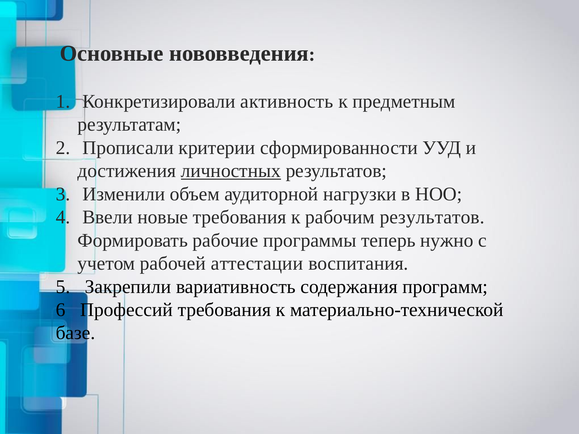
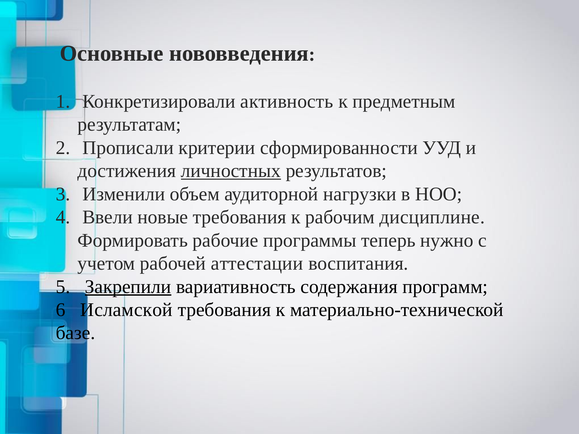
рабочим результатов: результатов -> дисциплине (432, 217)
Закрепили underline: none -> present (128, 287)
Профессий: Профессий -> Исламской (126, 310)
